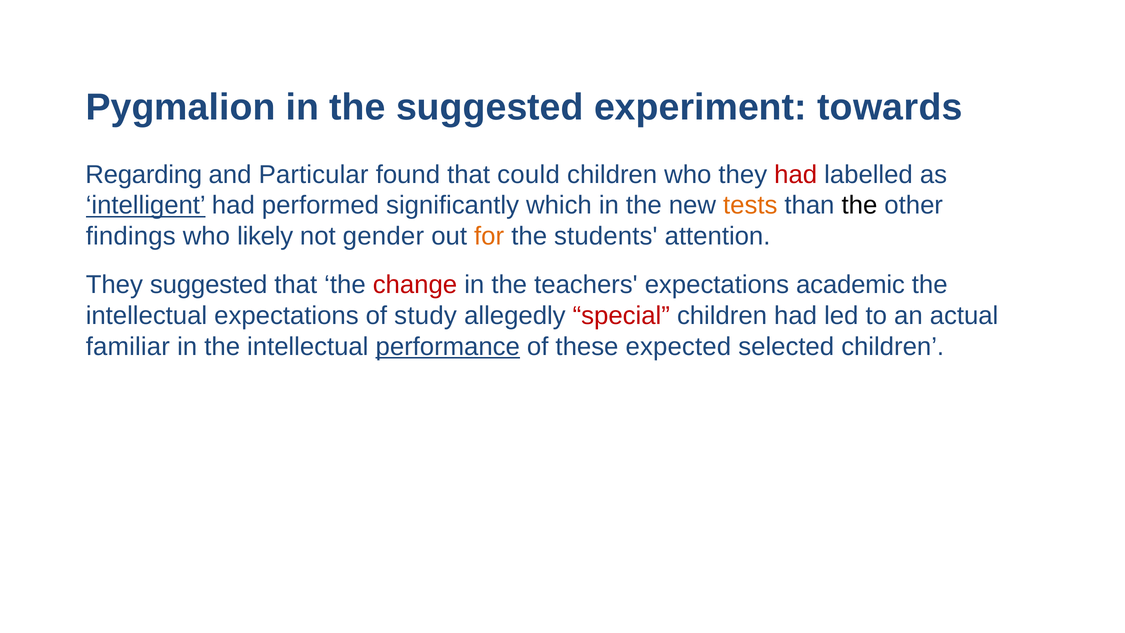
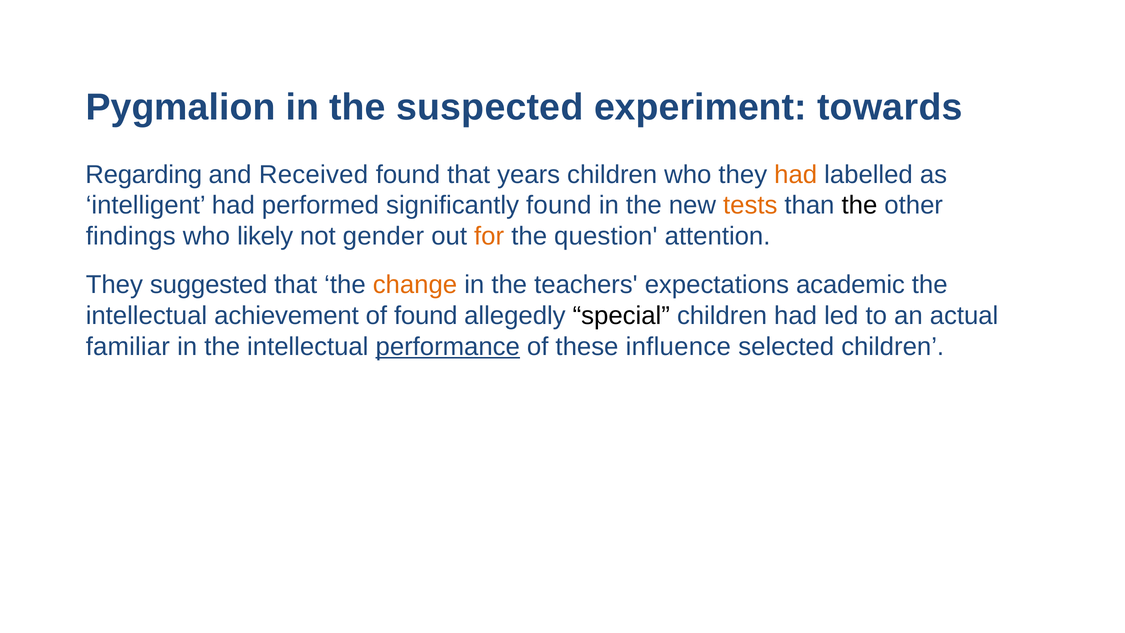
the suggested: suggested -> suspected (490, 107)
Particular: Particular -> Received (314, 175)
could: could -> years (529, 175)
had colour: red -> orange (796, 175)
intelligent underline: present -> none (146, 205)
significantly which: which -> found (559, 205)
students: students -> question (606, 236)
change colour: red -> orange (415, 285)
intellectual expectations: expectations -> achievement (287, 316)
of study: study -> found (426, 316)
special colour: red -> black (621, 316)
expected: expected -> influence (678, 347)
